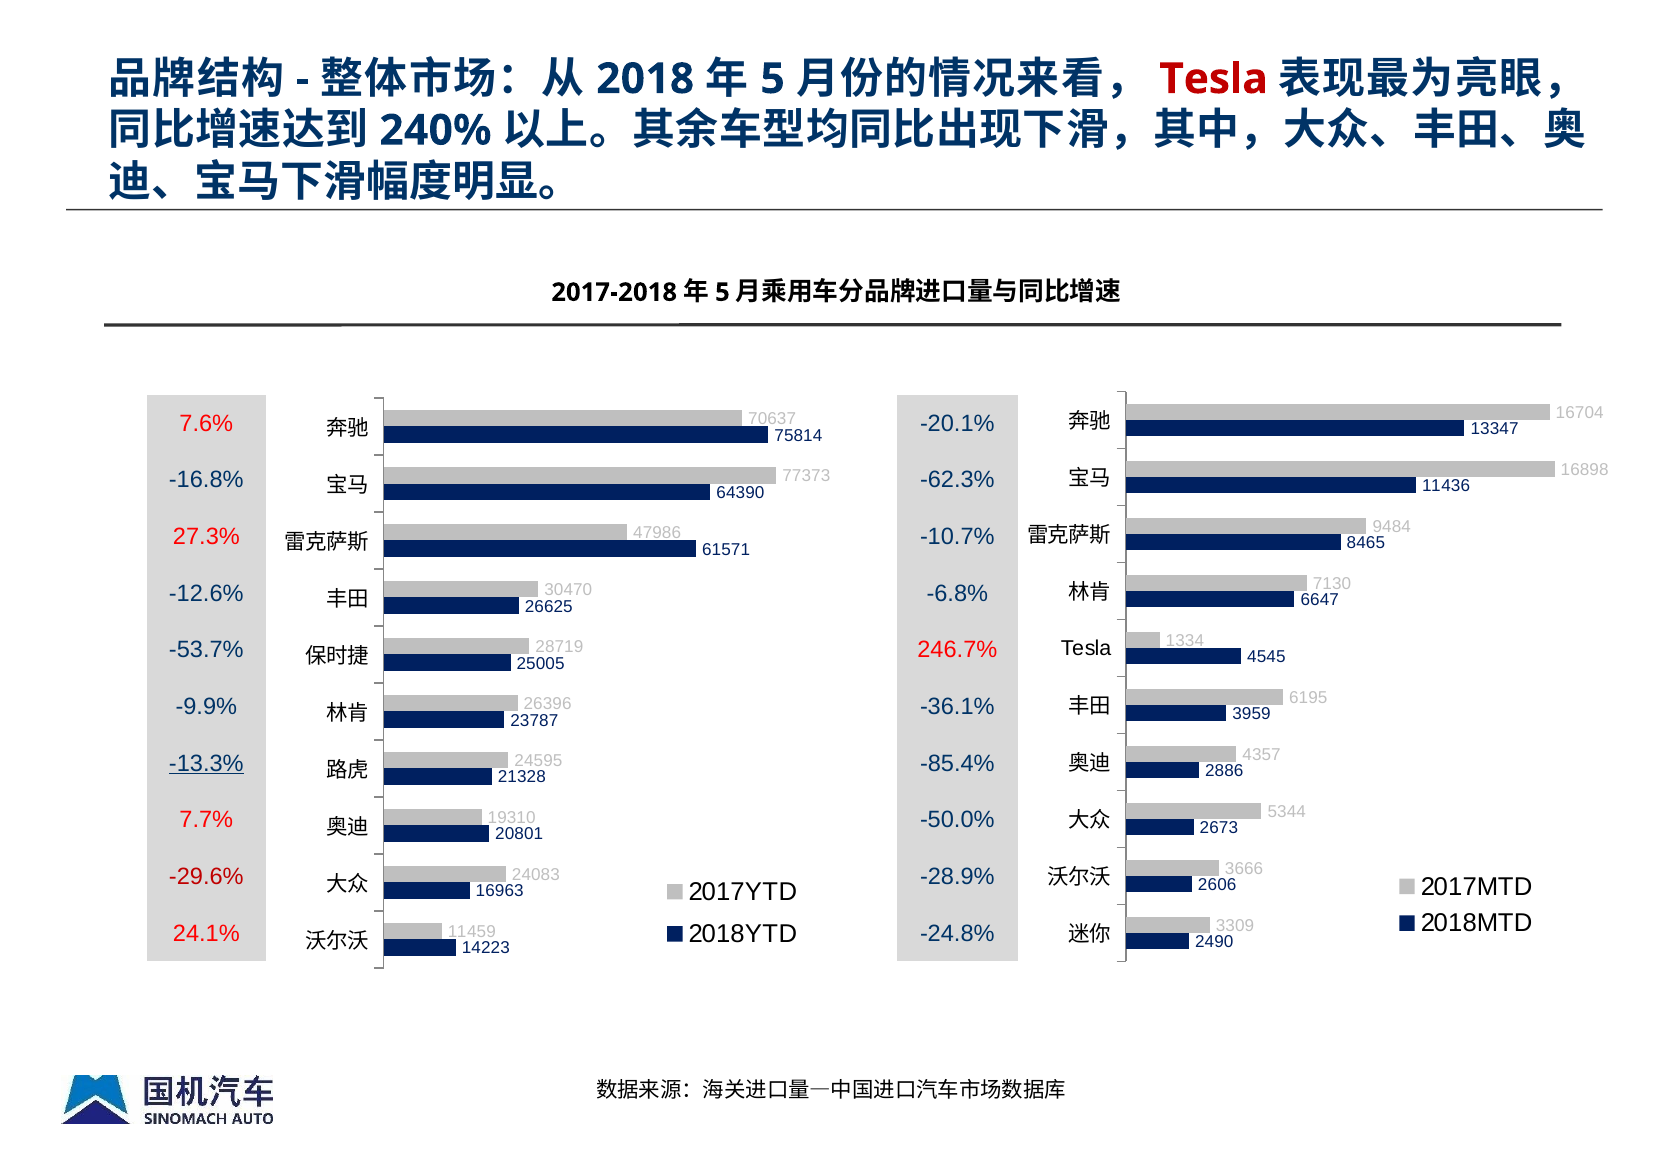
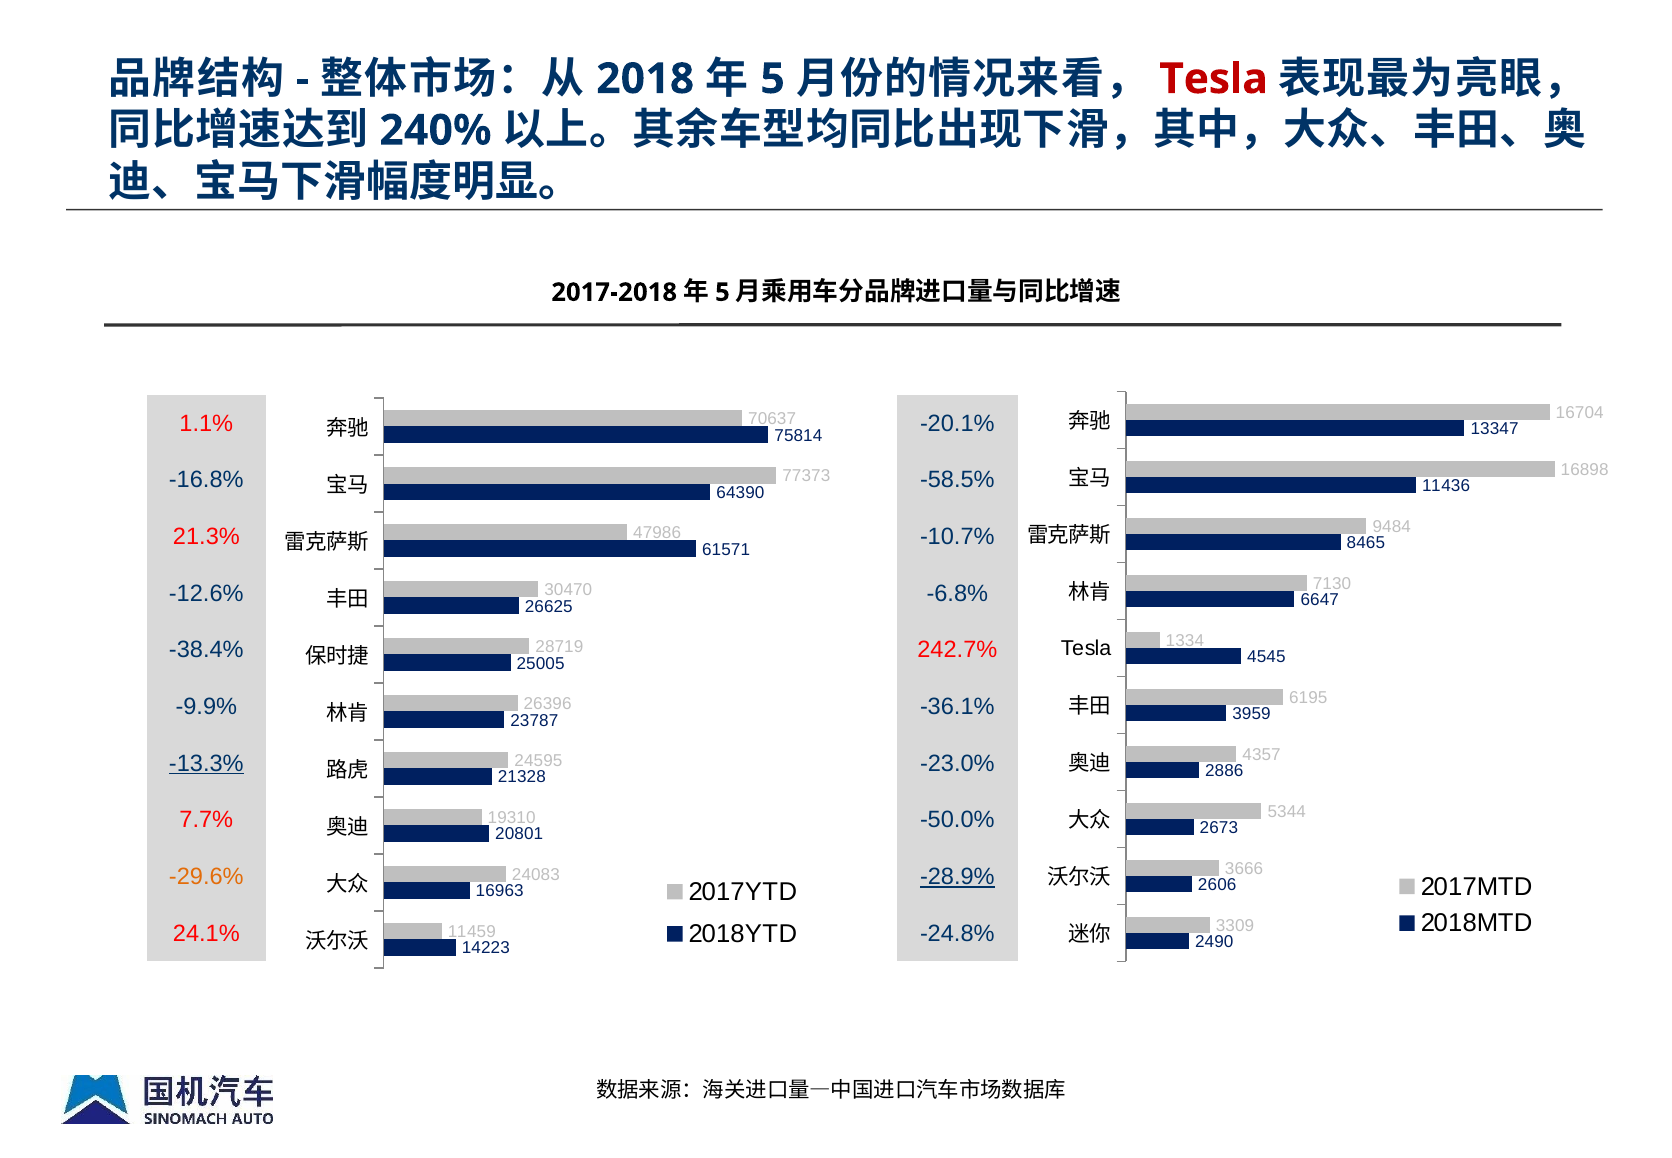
7.6%: 7.6% -> 1.1% (206, 424)
-62.3%: -62.3% -> -58.5% (957, 480)
27.3%: 27.3% -> 21.3% (206, 536)
-53.7%: -53.7% -> -38.4% (206, 650)
246.7%: 246.7% -> 242.7% (957, 650)
-85.4%: -85.4% -> -23.0% (957, 763)
-29.6% colour: red -> orange (206, 877)
-28.9% underline: none -> present (957, 877)
